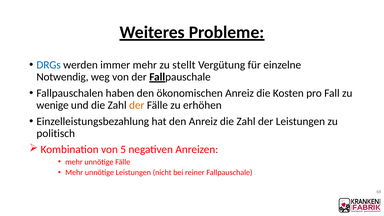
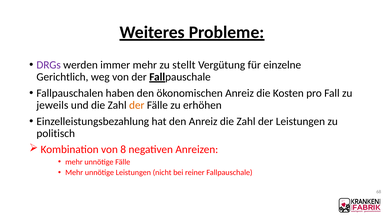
DRGs colour: blue -> purple (49, 65)
Notwendig: Notwendig -> Gerichtlich (62, 77)
wenige: wenige -> jeweils (52, 105)
5: 5 -> 8 (123, 150)
